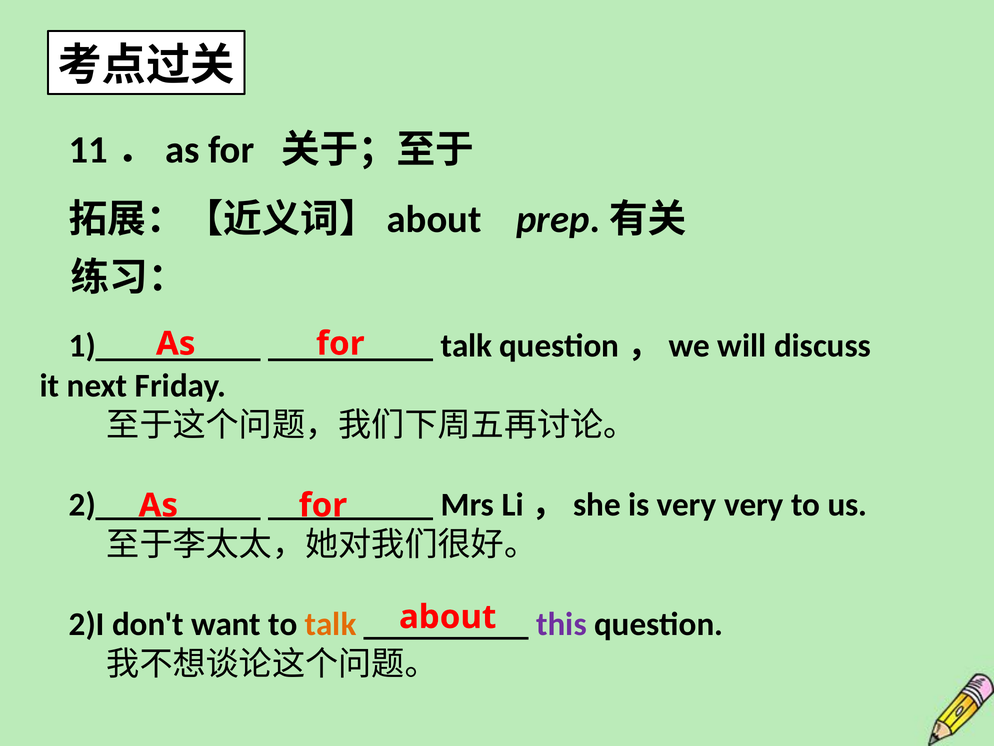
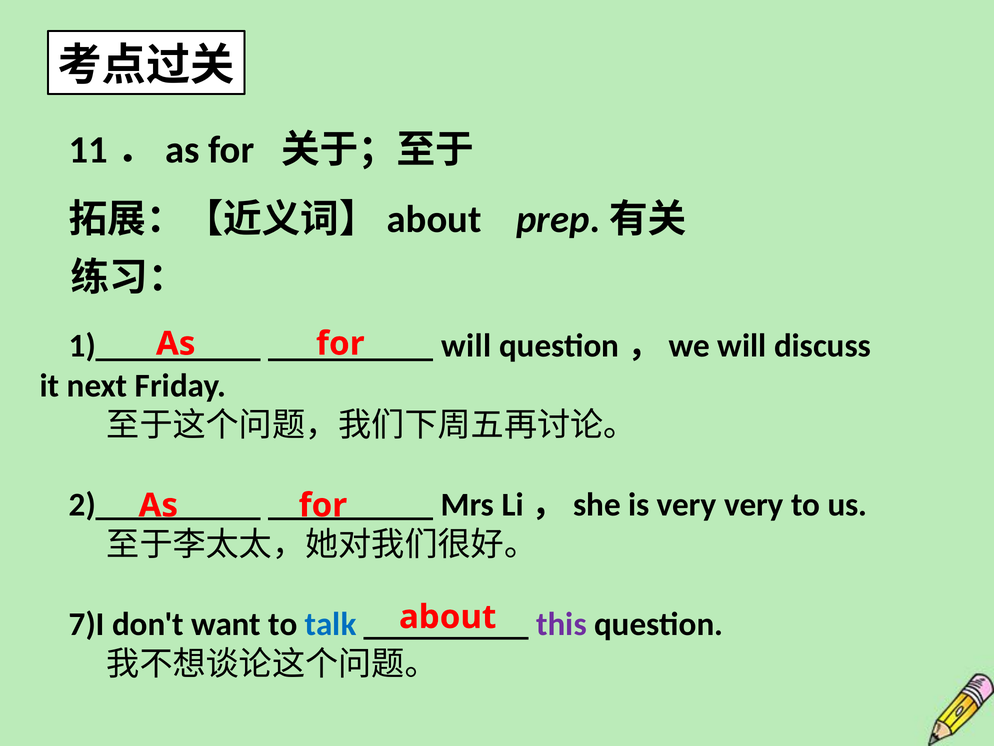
talk: talk -> will (466, 346)
2)I: 2)I -> 7)I (87, 624)
talk colour: orange -> blue (331, 624)
